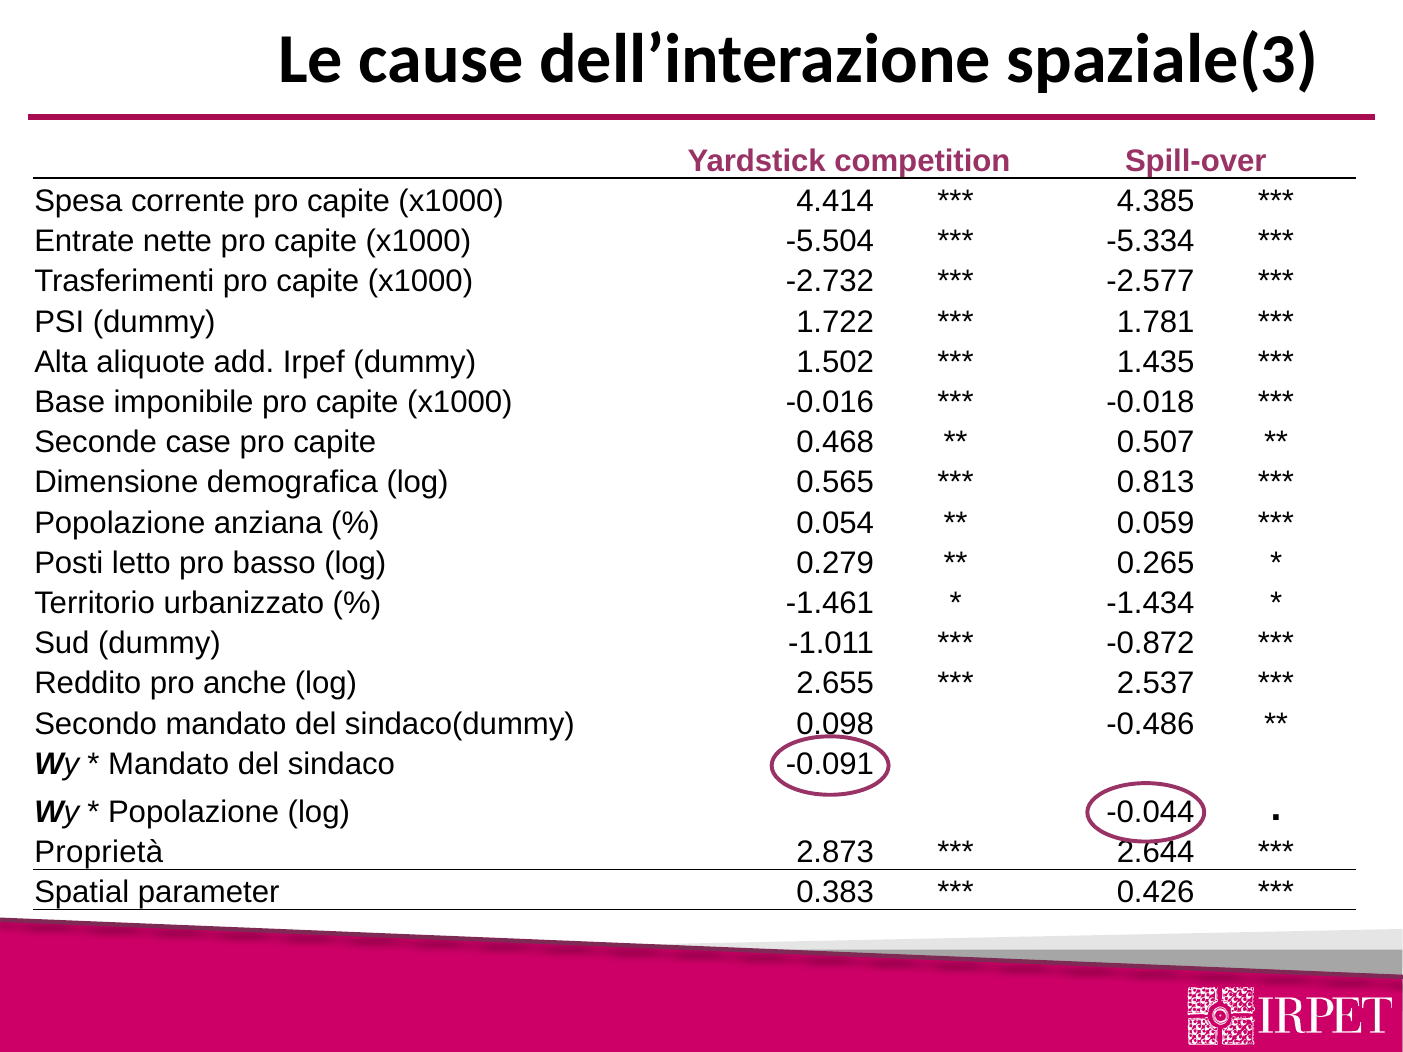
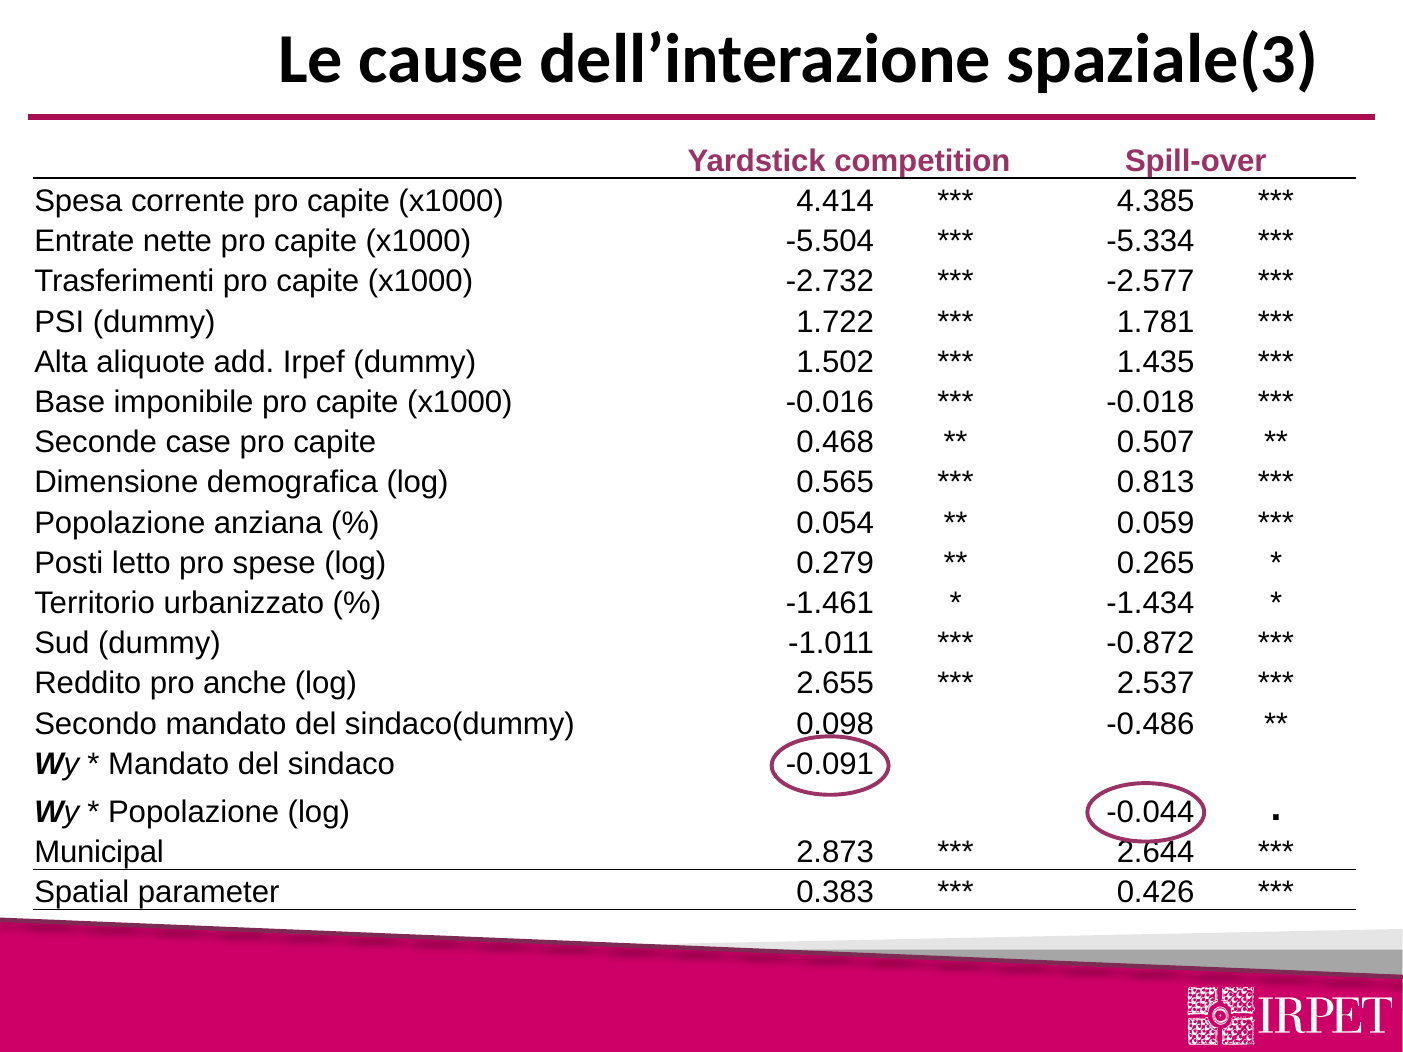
basso: basso -> spese (274, 563)
Proprietà: Proprietà -> Municipal (99, 853)
